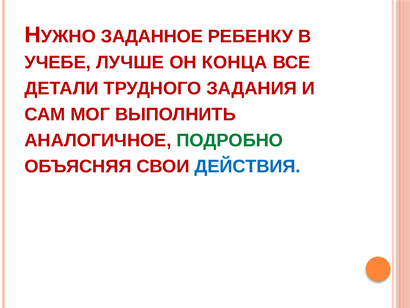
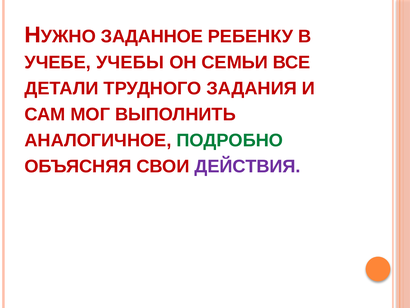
ЛУЧШЕ: ЛУЧШЕ -> УЧЕБЫ (130, 63)
КОНЦА: КОНЦА -> СЕМЬИ (235, 63)
ДЕЙСТВИЯ colour: blue -> purple (248, 166)
